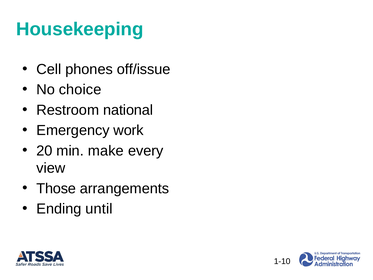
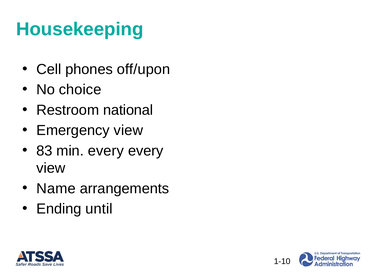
off/issue: off/issue -> off/upon (144, 69)
Emergency work: work -> view (128, 130)
20: 20 -> 83 (44, 151)
min make: make -> every (106, 151)
Those: Those -> Name (56, 188)
